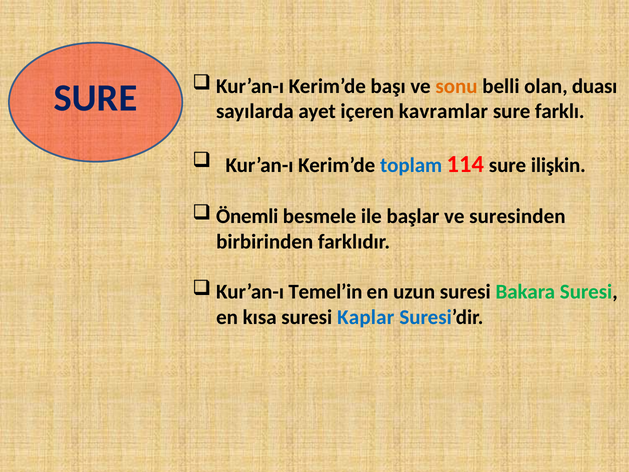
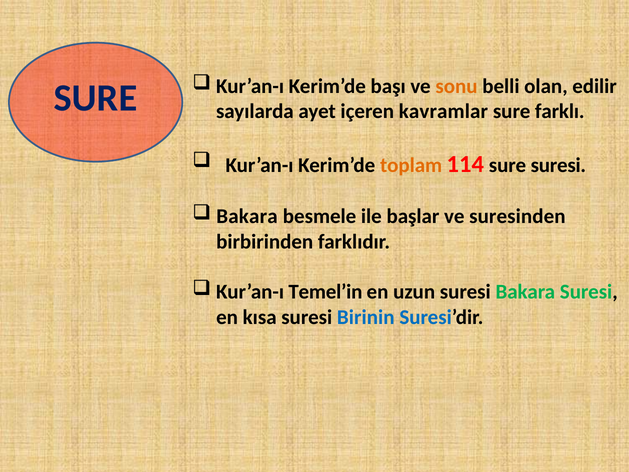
duası: duası -> edilir (595, 86)
toplam colour: blue -> orange (411, 165)
sure ilişkin: ilişkin -> suresi (558, 165)
Önemli: Önemli -> Bakara (247, 216)
Kaplar: Kaplar -> Birinin (366, 317)
